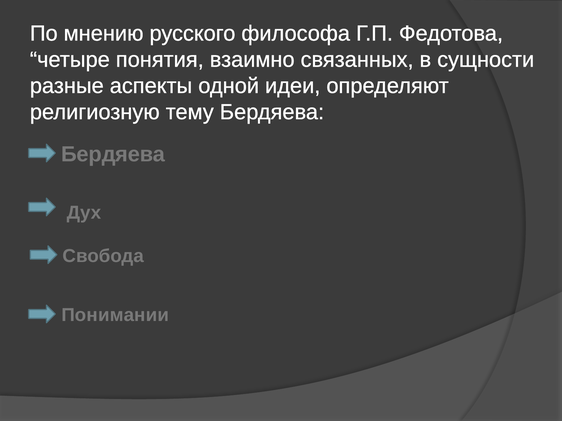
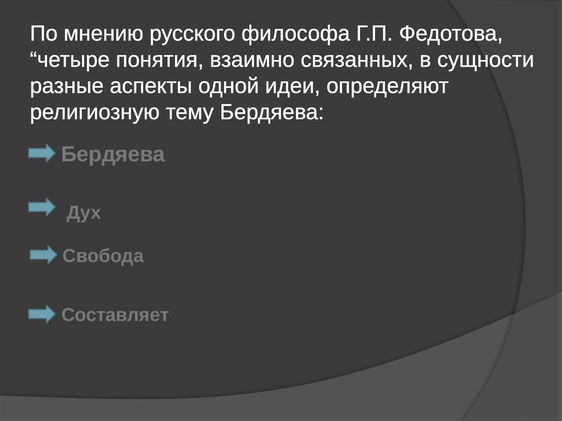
Понимании: Понимании -> Составляет (115, 315)
